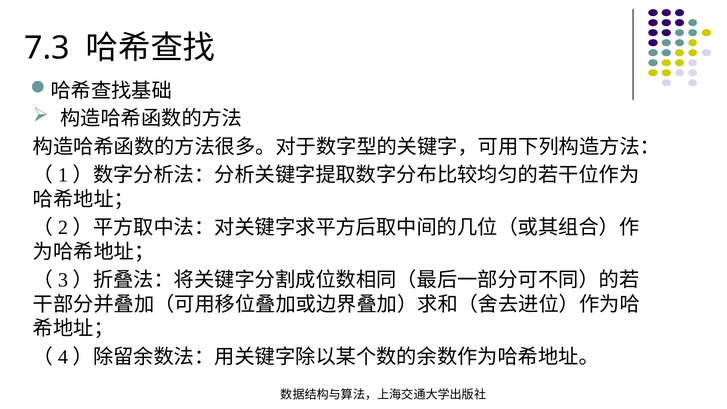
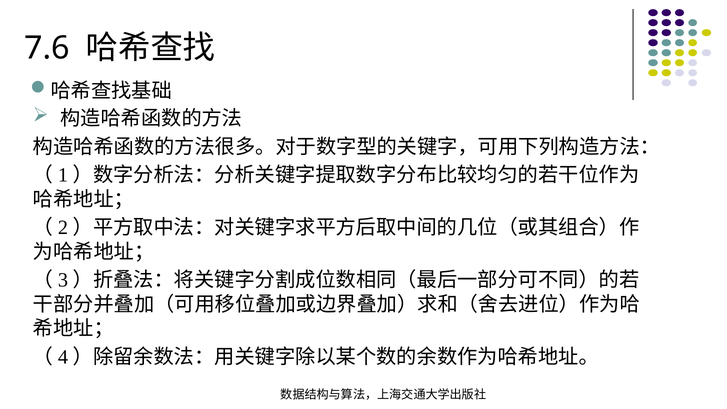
7.3: 7.3 -> 7.6 (47, 48)
